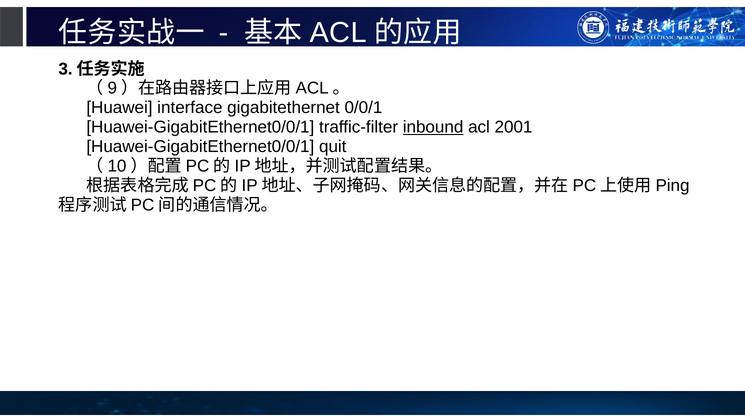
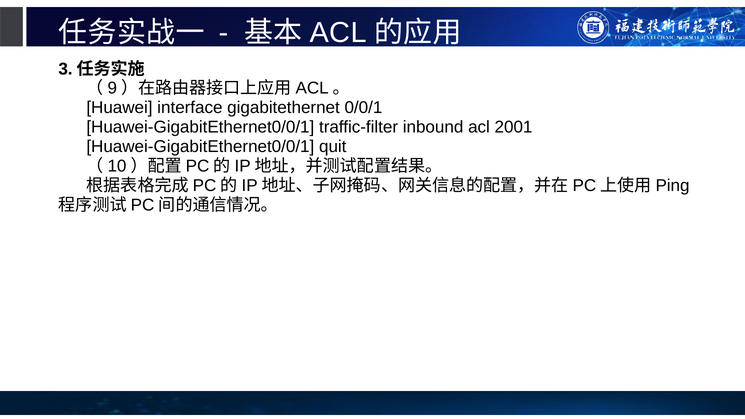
inbound underline: present -> none (433, 127)
